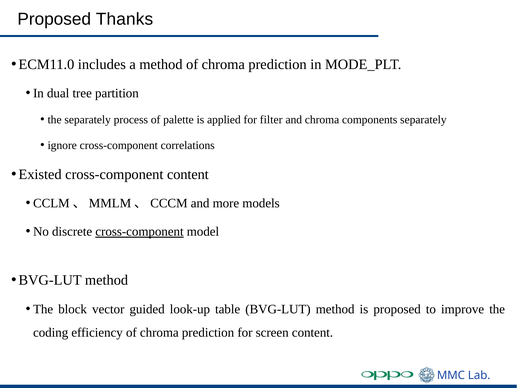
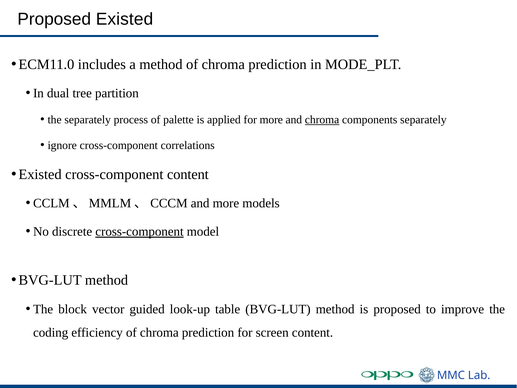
Proposed Thanks: Thanks -> Existed (125, 19)
for filter: filter -> more (271, 120)
chroma underline: none -> present (322, 120)
